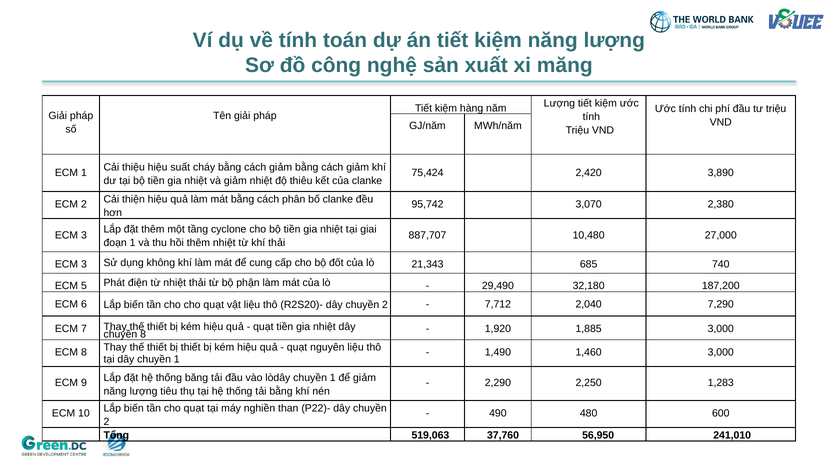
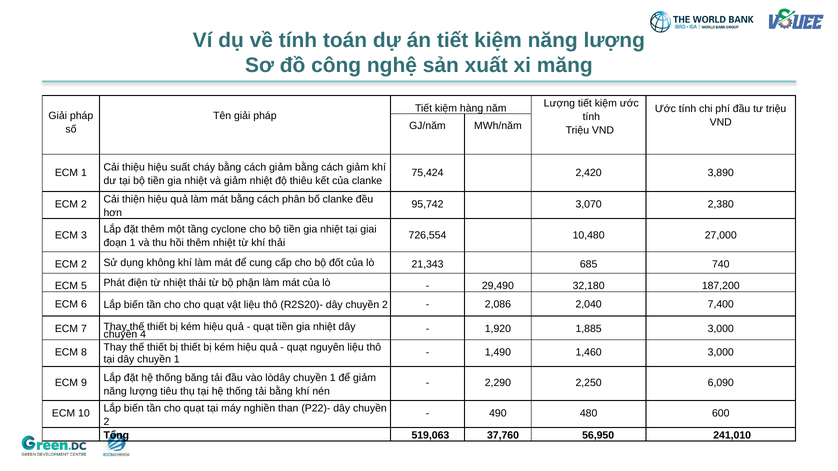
887,707: 887,707 -> 726,554 (427, 235)
3: 3 -> 2 (84, 265)
7,712: 7,712 -> 2,086 (498, 304)
7,290: 7,290 -> 7,400 (721, 304)
chuyền 8: 8 -> 4 (143, 334)
1,283: 1,283 -> 6,090 (721, 383)
